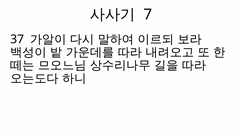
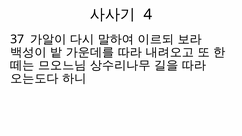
7: 7 -> 4 (148, 15)
